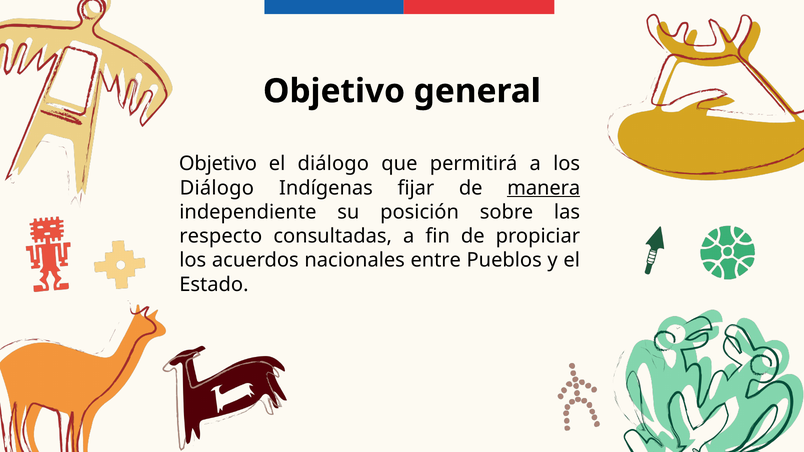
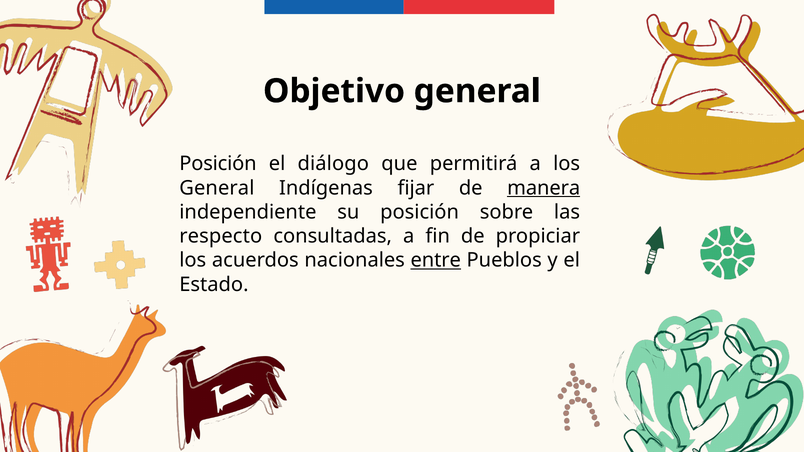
Objetivo: Objetivo -> Posición (218, 164)
Diálogo: Diálogo -> General (217, 188)
entre underline: none -> present (436, 260)
